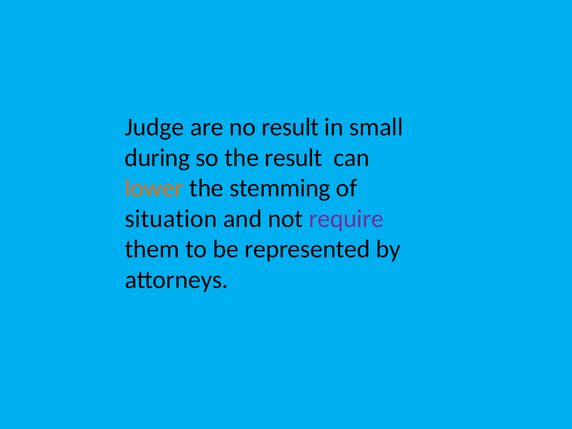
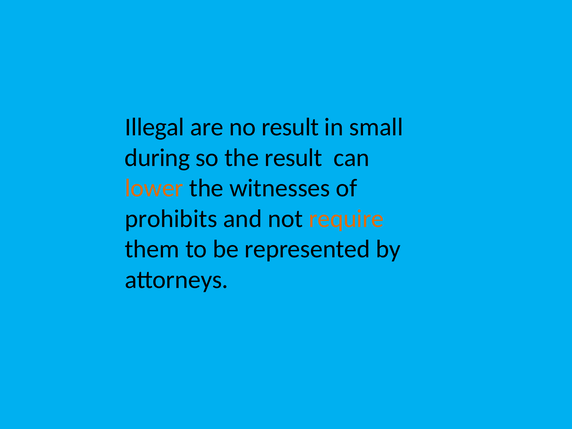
Judge: Judge -> Illegal (155, 127)
stemming: stemming -> witnesses (280, 188)
situation: situation -> prohibits (171, 219)
require colour: purple -> orange (346, 219)
